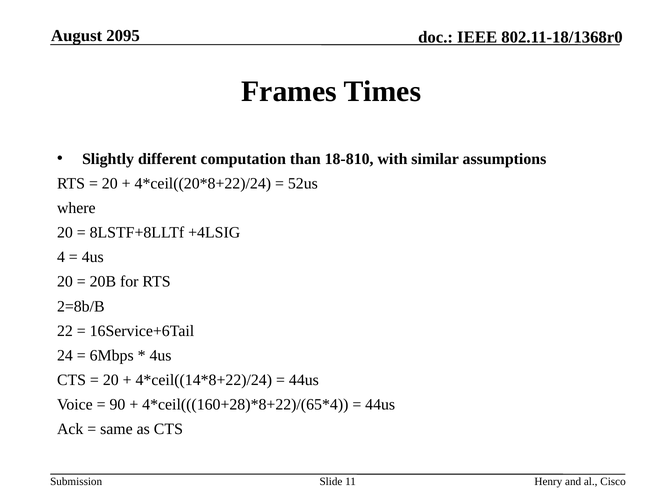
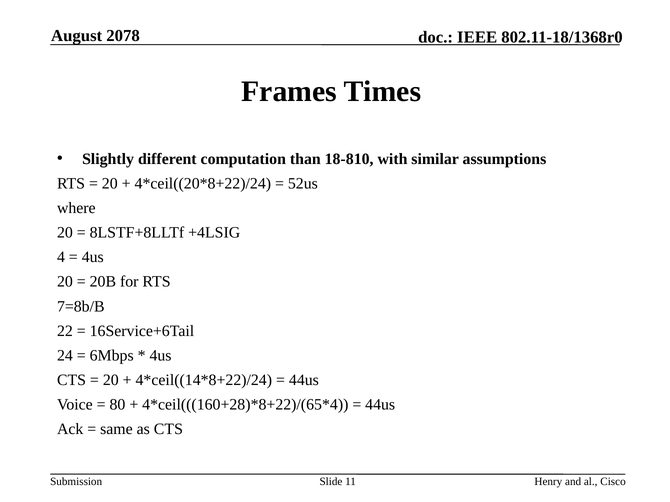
2095: 2095 -> 2078 (123, 36)
2=8b/B: 2=8b/B -> 7=8b/B (81, 307)
90: 90 -> 80 (117, 405)
